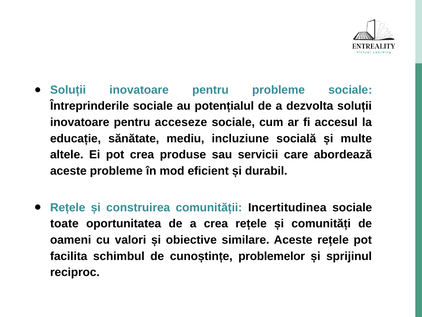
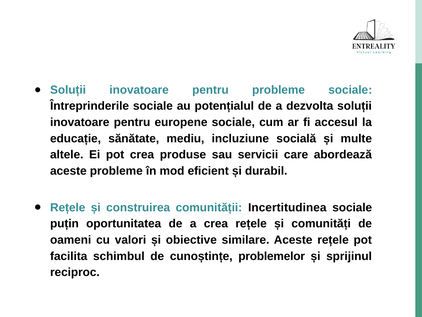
acceseze: acceseze -> europene (181, 122)
toate: toate -> puțin (64, 223)
